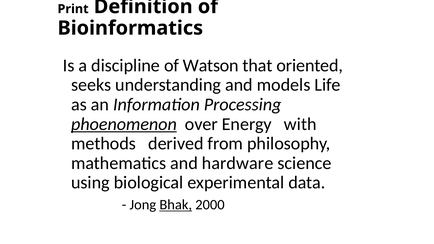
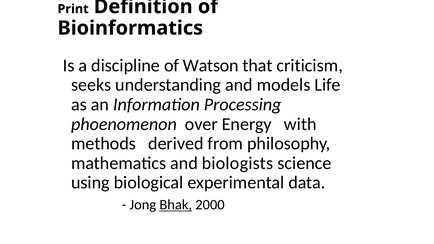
oriented: oriented -> criticism (310, 66)
phoenomenon underline: present -> none (124, 124)
hardware: hardware -> biologists (238, 163)
